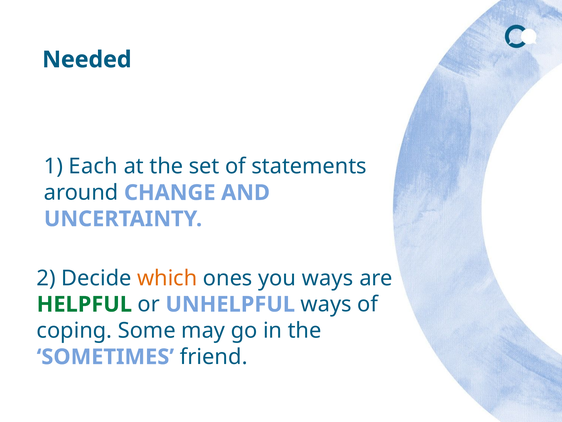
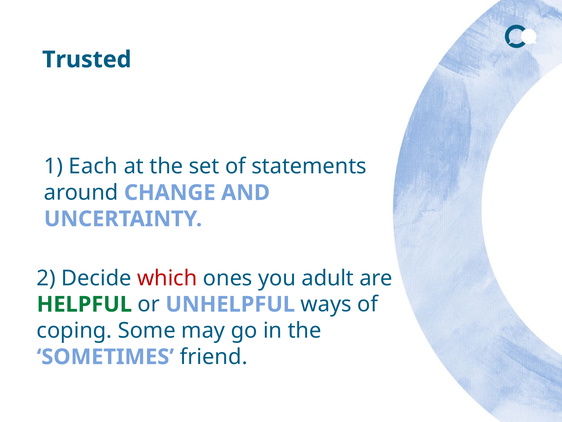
Needed: Needed -> Trusted (87, 60)
which colour: orange -> red (167, 278)
you ways: ways -> adult (328, 278)
